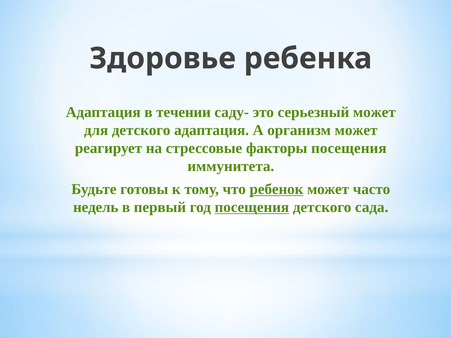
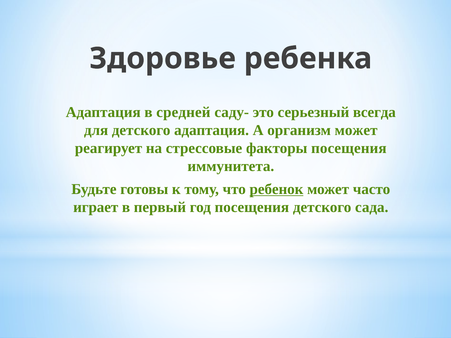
течении: течении -> средней (183, 112)
серьезный может: может -> всегда (374, 112)
недель: недель -> играет (96, 207)
посещения underline: present -> none (252, 207)
